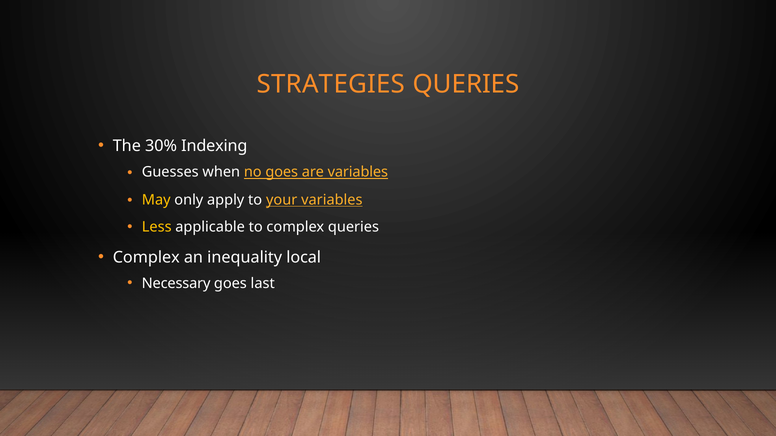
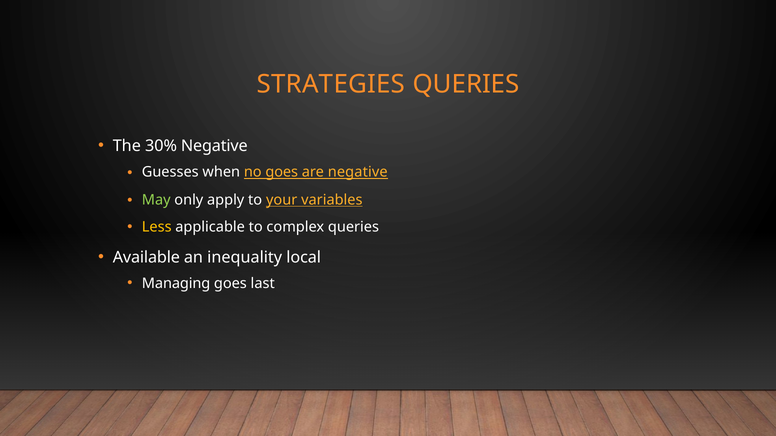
30% Indexing: Indexing -> Negative (214, 146)
are variables: variables -> negative (358, 172)
May colour: yellow -> light green (156, 200)
Complex: Complex -> Available (146, 258)
Necessary: Necessary -> Managing (176, 284)
